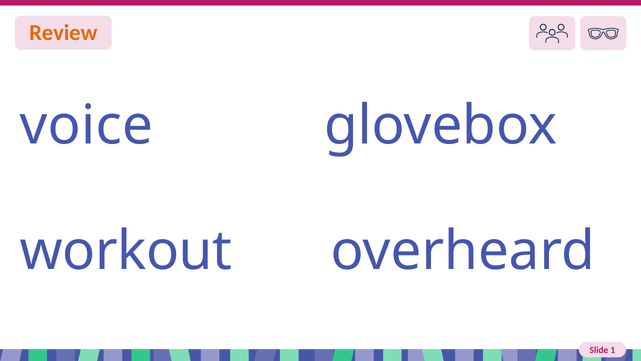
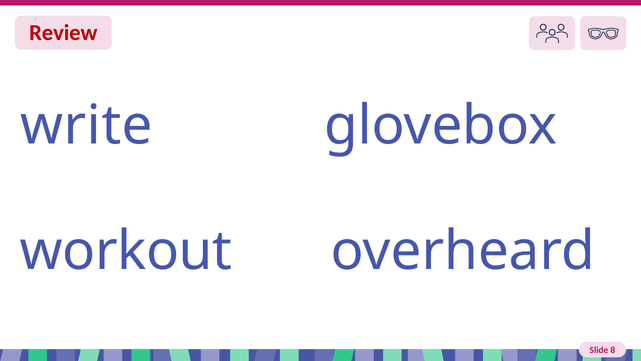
Review colour: orange -> red (63, 33)
voice: voice -> write (86, 125)
1: 1 -> 8 (613, 350)
